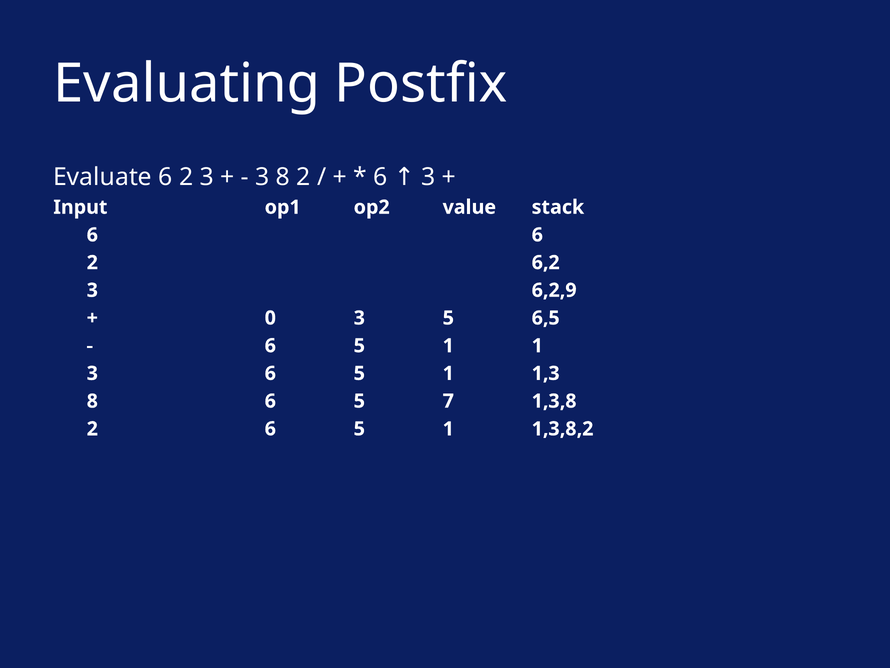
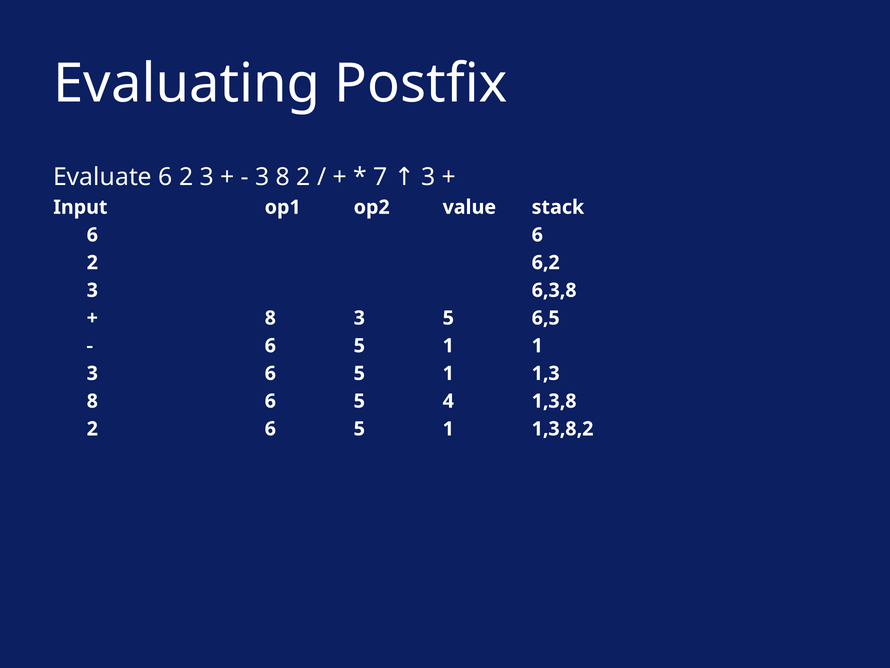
6: 6 -> 7 (380, 177)
6,2,9: 6,2,9 -> 6,3,8 (554, 290)
0: 0 -> 8 (270, 318)
7: 7 -> 4 (448, 401)
